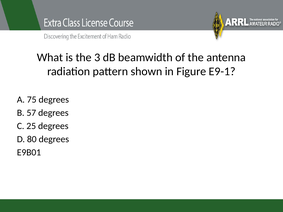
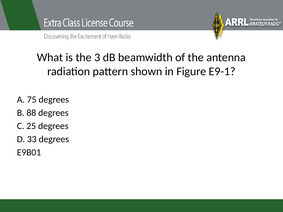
57: 57 -> 88 (31, 113)
80: 80 -> 33 (32, 139)
